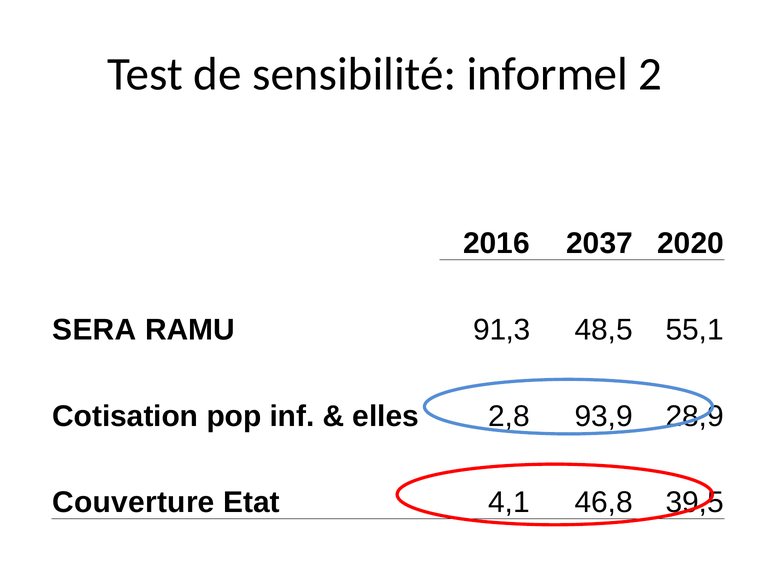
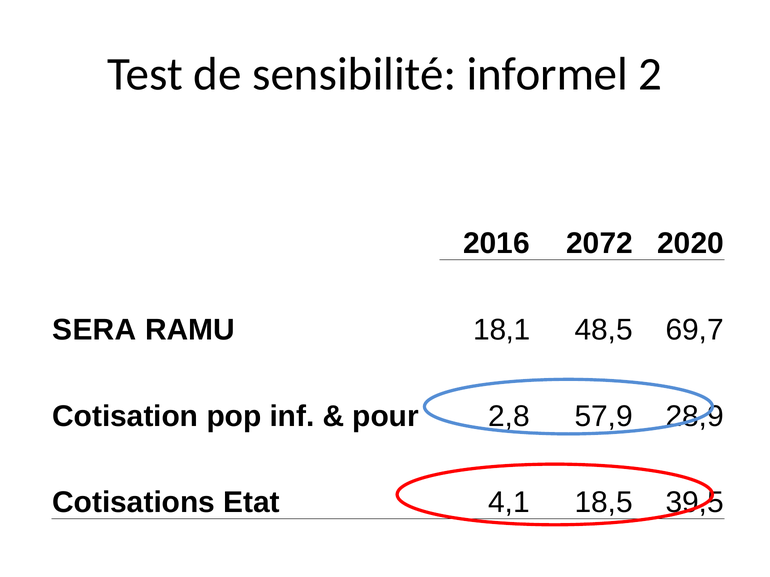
2037: 2037 -> 2072 (600, 244)
91,3: 91,3 -> 18,1 (502, 330)
55,1: 55,1 -> 69,7 (695, 330)
elles: elles -> pour (386, 417)
93,9: 93,9 -> 57,9 (604, 417)
Couverture: Couverture -> Cotisations (134, 503)
46,8: 46,8 -> 18,5 (604, 503)
